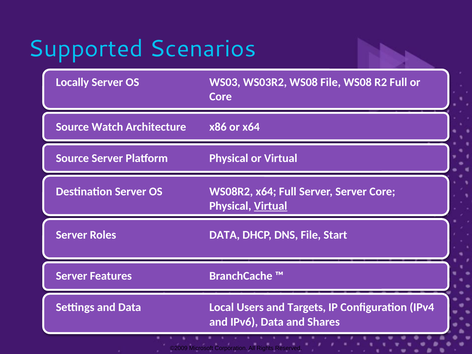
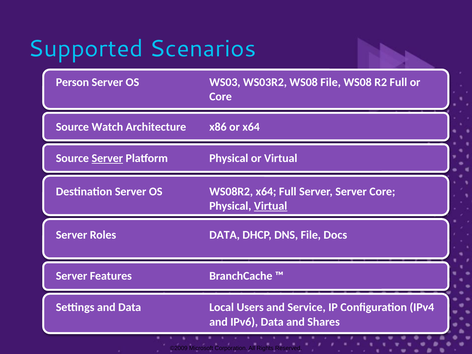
Locally: Locally -> Person (72, 82)
Server underline: none -> present (107, 158)
Start: Start -> Docs (335, 235)
Targets: Targets -> Service (307, 307)
